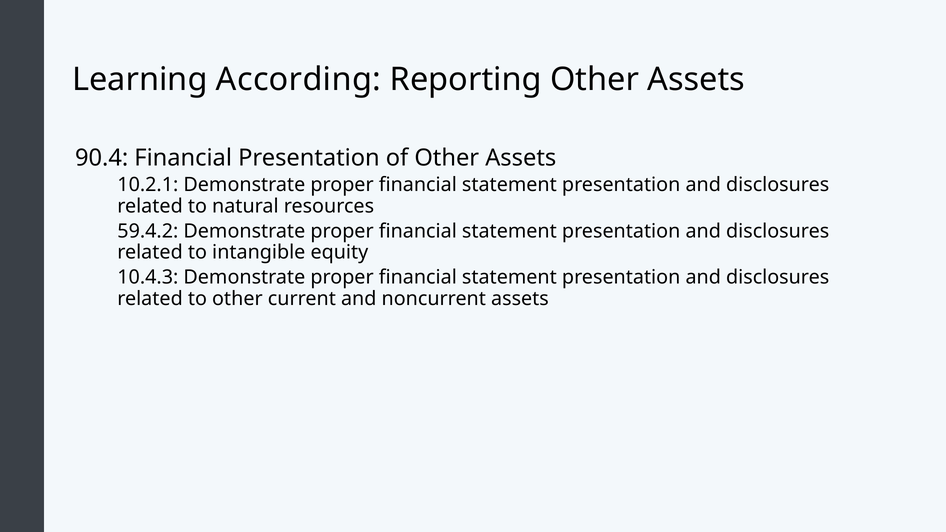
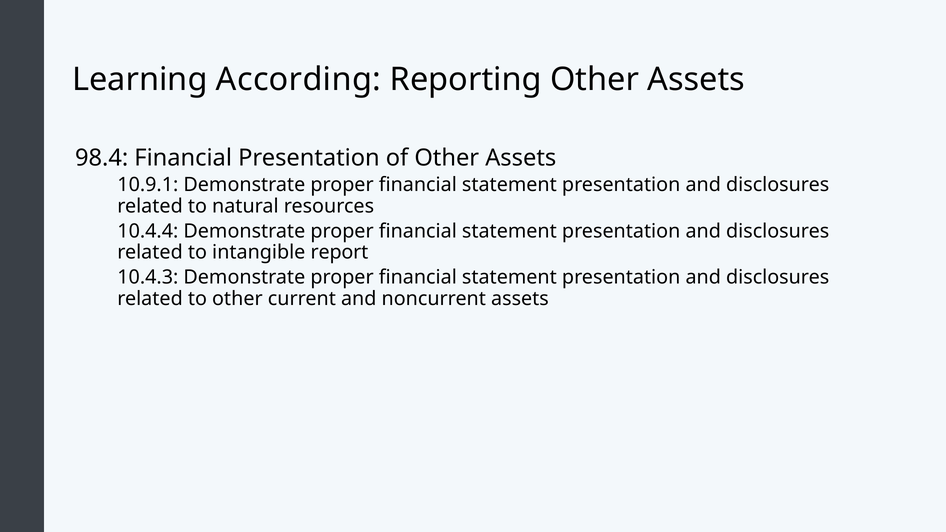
90.4: 90.4 -> 98.4 (102, 158)
10.2.1: 10.2.1 -> 10.9.1 (148, 185)
59.4.2: 59.4.2 -> 10.4.4 (148, 231)
equity: equity -> report (339, 252)
